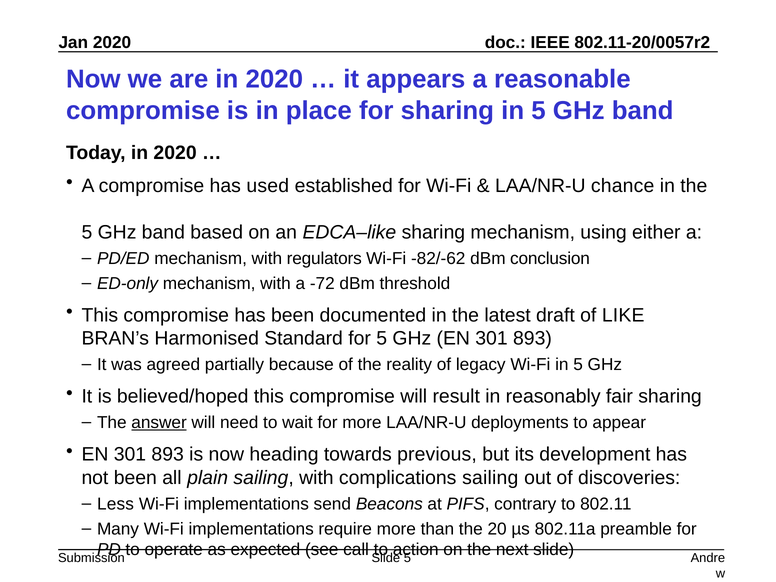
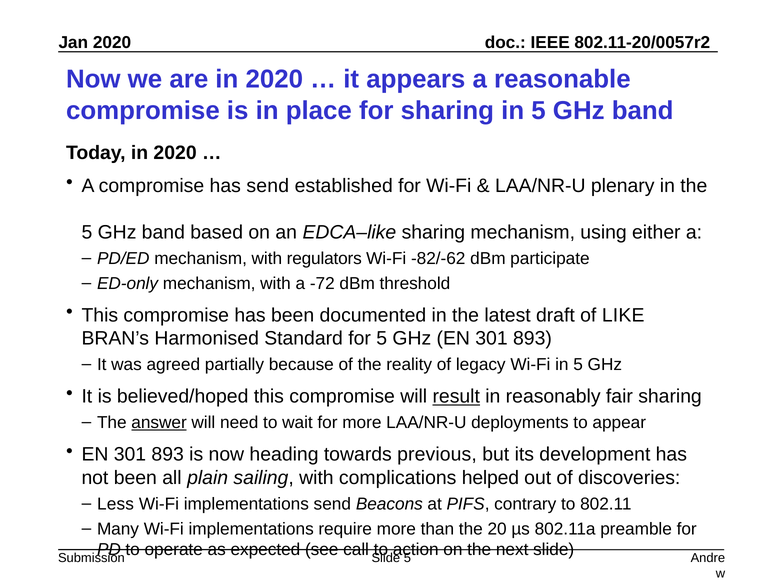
has used: used -> send (268, 186)
chance: chance -> plenary (623, 186)
conclusion: conclusion -> participate (550, 258)
result underline: none -> present (456, 397)
complications sailing: sailing -> helped (490, 478)
